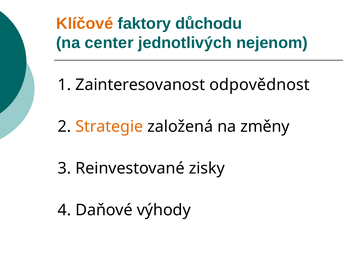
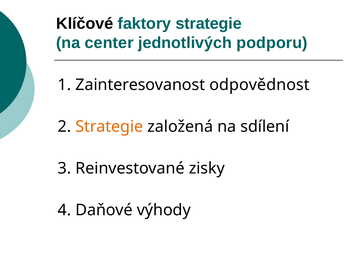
Klíčové colour: orange -> black (85, 24)
faktory důchodu: důchodu -> strategie (209, 24)
nejenom: nejenom -> podporu (272, 43)
změny: změny -> sdílení (265, 126)
